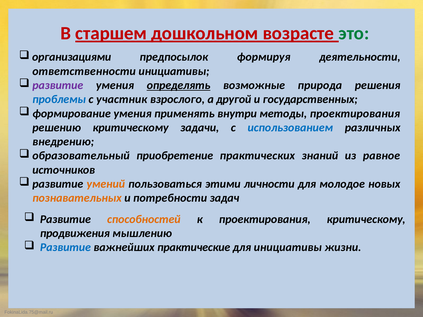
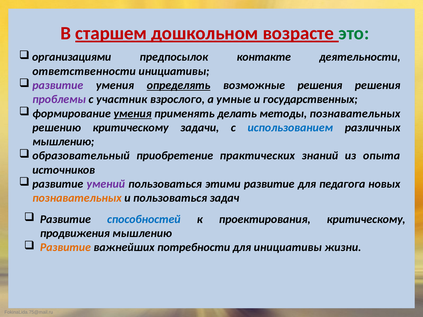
формируя: формируя -> контакте (264, 57)
возможные природа: природа -> решения (320, 85)
проблемы colour: blue -> purple (59, 99)
другой: другой -> умные (234, 99)
умения underline: none -> present (133, 114)
внутри: внутри -> делать (237, 114)
методы проектирования: проектирования -> познавательных (355, 114)
внедрению: внедрению -> мышлению (63, 142)
равное: равное -> опыта (382, 156)
умений colour: orange -> purple (106, 184)
этими личности: личности -> развитие (269, 184)
молодое: молодое -> педагога (342, 184)
и потребности: потребности -> пользоваться (170, 198)
способностей colour: orange -> blue (144, 219)
Развитие colour: blue -> orange (65, 248)
практические: практические -> потребности (194, 248)
